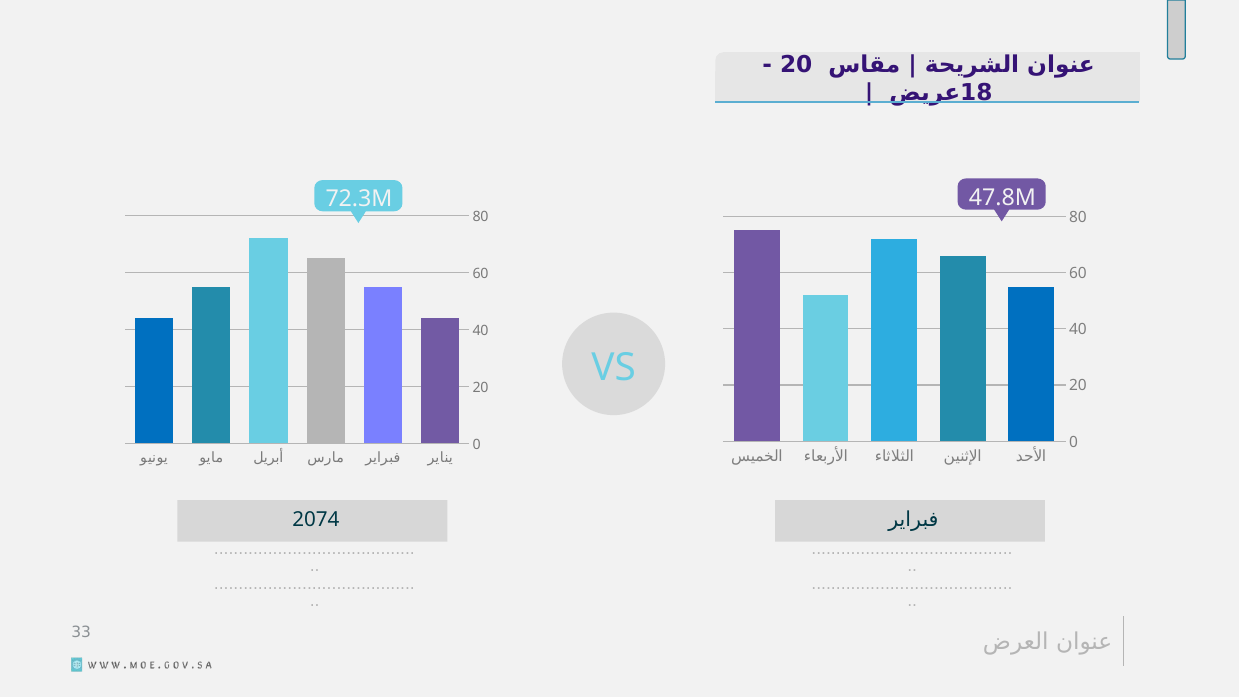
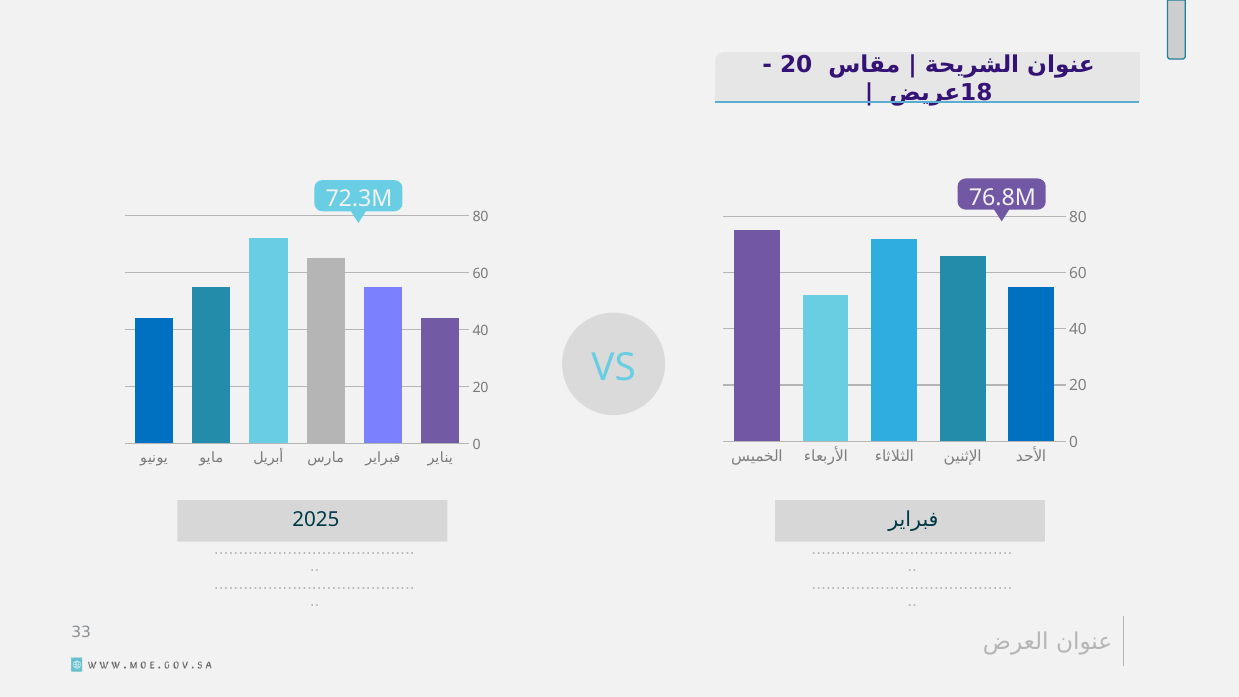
47.8M: 47.8M -> 76.8M (1002, 197)
2074: 2074 -> 2025 (316, 520)
